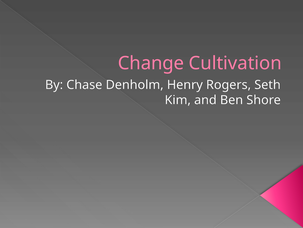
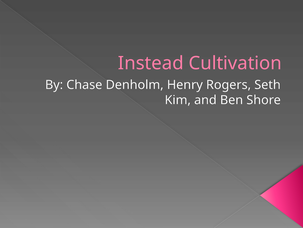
Change: Change -> Instead (151, 63)
